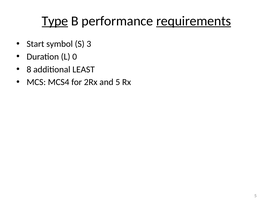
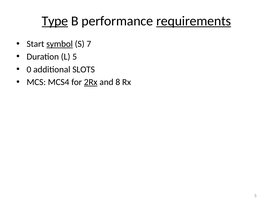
symbol underline: none -> present (60, 44)
3: 3 -> 7 (89, 44)
L 0: 0 -> 5 (75, 57)
8: 8 -> 0 (29, 69)
LEAST: LEAST -> SLOTS (84, 69)
2Rx underline: none -> present (91, 82)
and 5: 5 -> 8 (118, 82)
